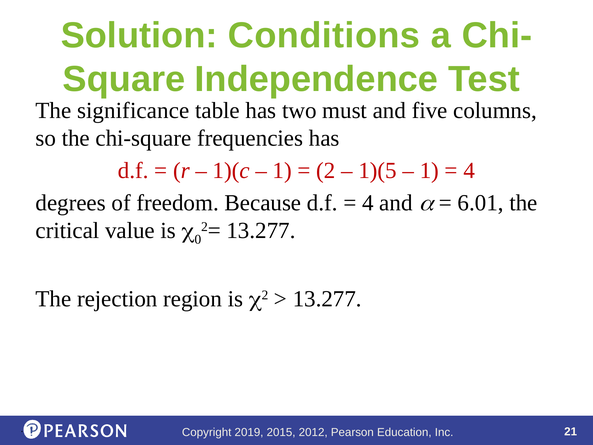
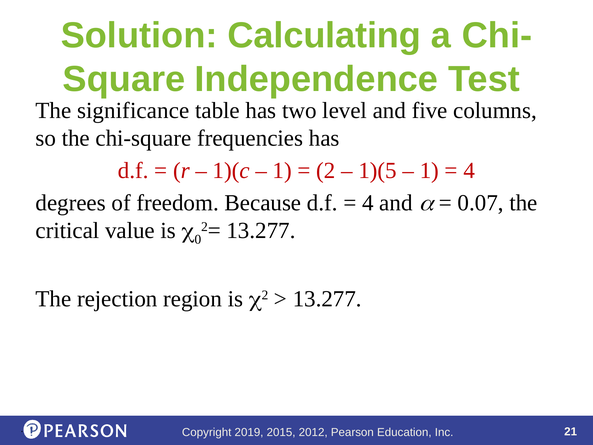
Conditions: Conditions -> Calculating (324, 36)
must: must -> level (345, 110)
6.01: 6.01 -> 0.07 (481, 203)
